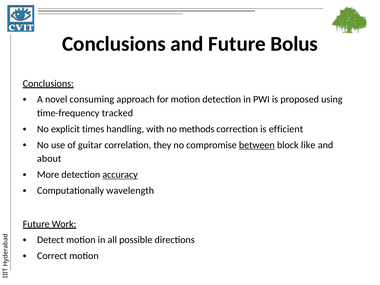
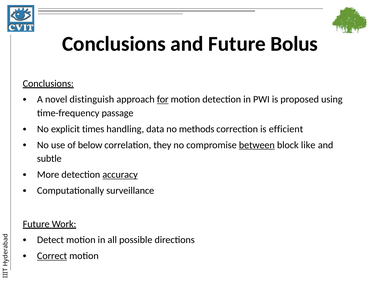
consuming: consuming -> distinguish (92, 99)
for underline: none -> present (163, 99)
tracked: tracked -> passage (118, 113)
with: with -> data (155, 129)
guitar: guitar -> below (90, 145)
about: about -> subtle (49, 159)
wavelength: wavelength -> surveillance (130, 191)
Correct underline: none -> present (52, 256)
